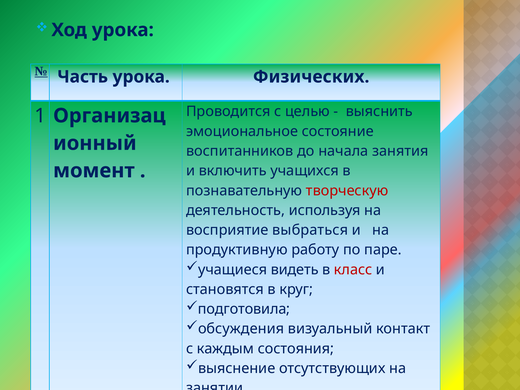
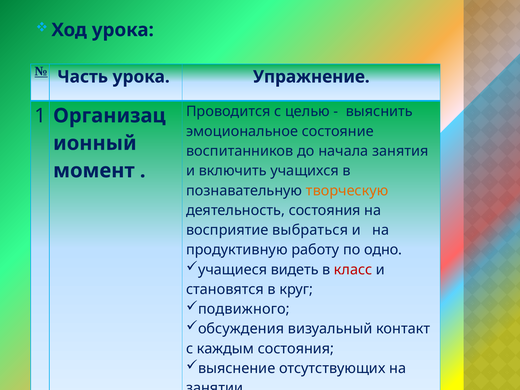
Физических: Физических -> Упражнение (311, 77)
творческую colour: red -> orange (347, 191)
деятельность используя: используя -> состояния (325, 210)
паре: паре -> одно (383, 250)
подготовила: подготовила -> подвижного (244, 309)
